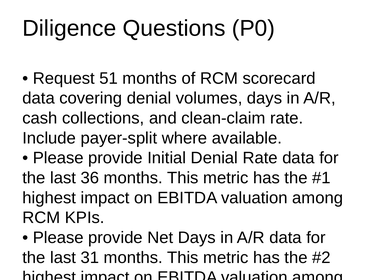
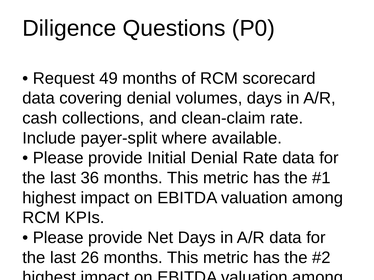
51: 51 -> 49 (109, 78)
31: 31 -> 26 (90, 258)
